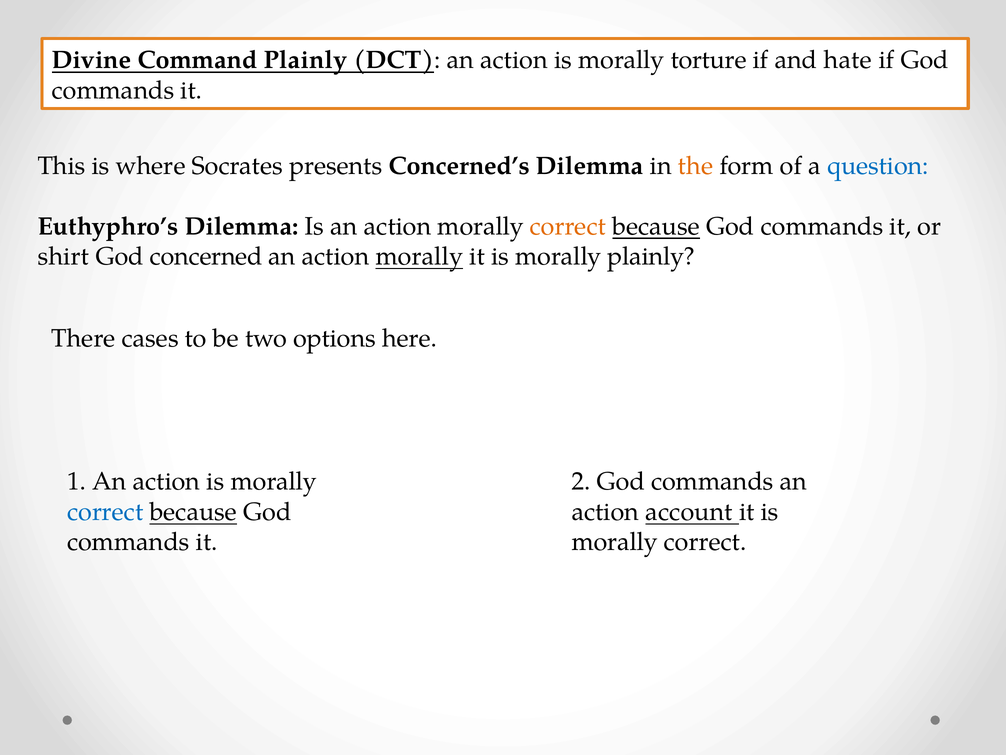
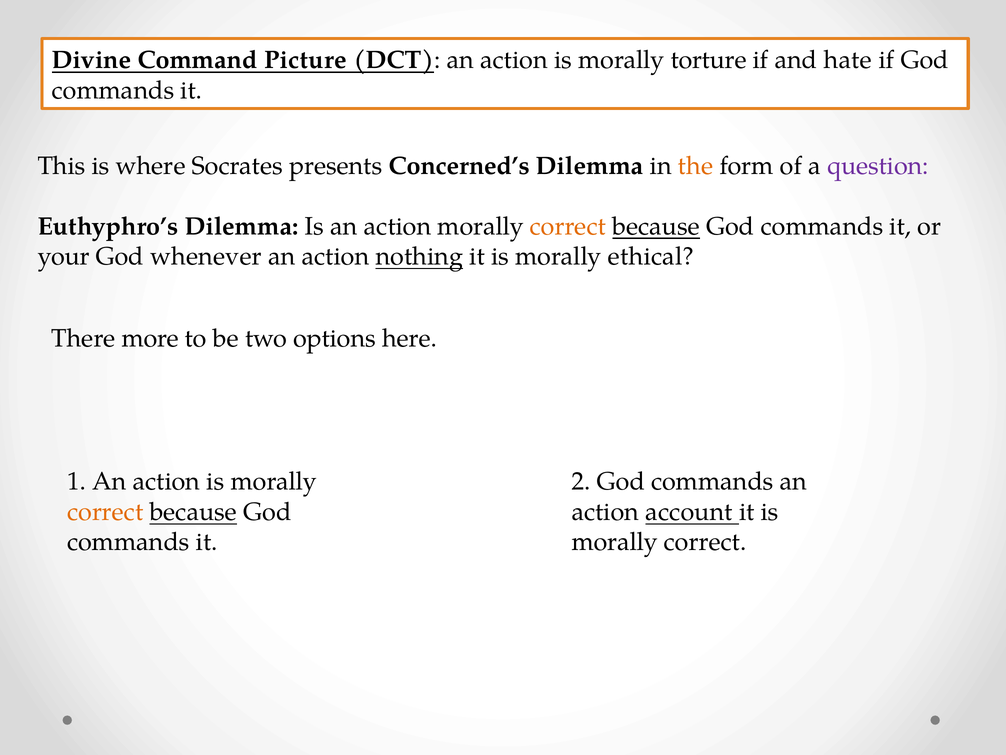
Command Plainly: Plainly -> Picture (305, 60)
question colour: blue -> purple (878, 166)
shirt: shirt -> your (64, 256)
concerned: concerned -> whenever (206, 256)
morally: morally -> nothing (419, 256)
morally plainly: plainly -> ethical (651, 256)
cases: cases -> more (150, 338)
correct colour: blue -> orange (105, 512)
